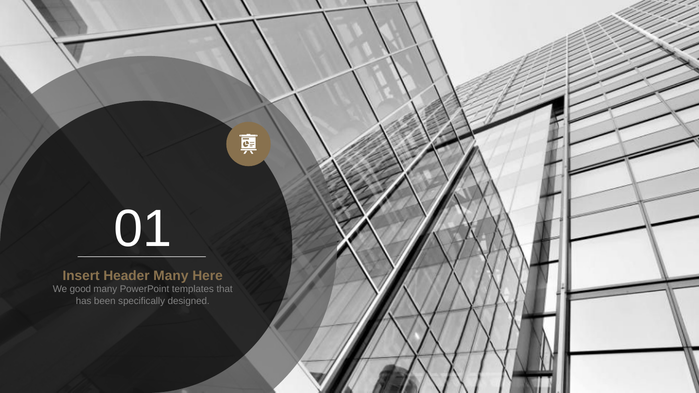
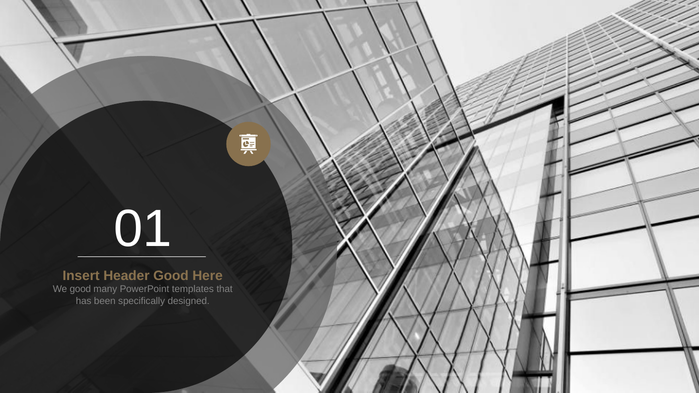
Header Many: Many -> Good (171, 276)
